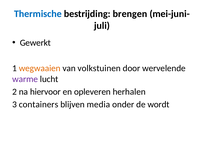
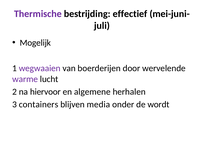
Thermische colour: blue -> purple (38, 14)
brengen: brengen -> effectief (130, 14)
Gewerkt: Gewerkt -> Mogelijk (35, 43)
wegwaaien colour: orange -> purple (40, 68)
volkstuinen: volkstuinen -> boerderijen (99, 68)
opleveren: opleveren -> algemene (92, 92)
